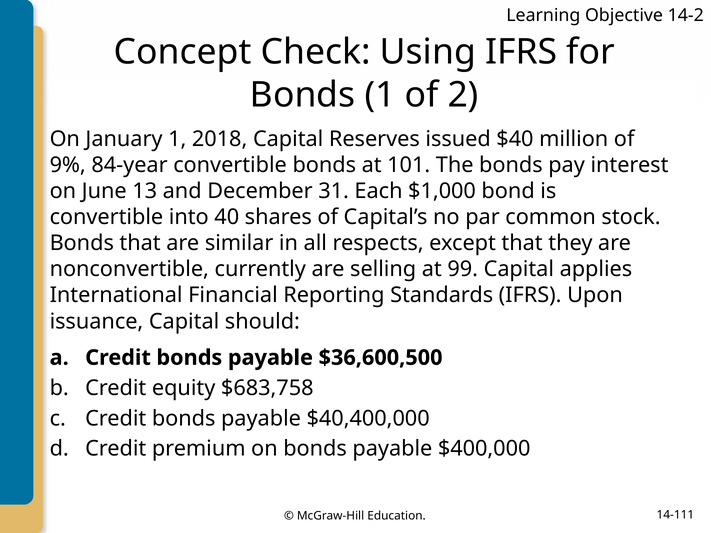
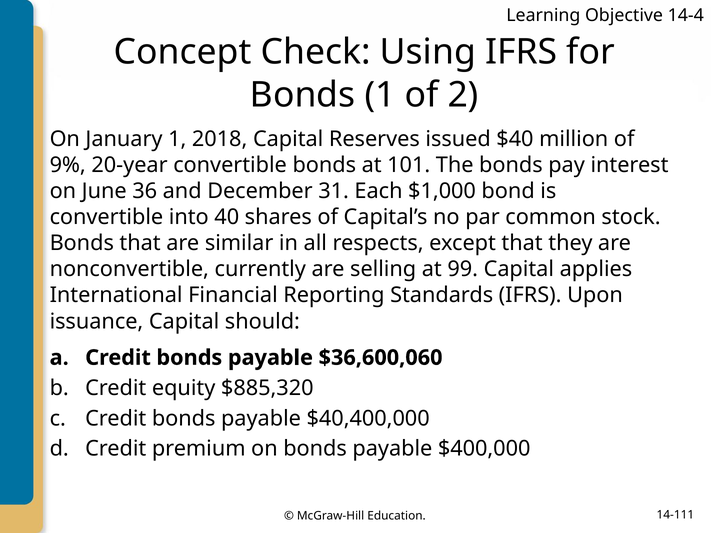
14-2: 14-2 -> 14-4 (686, 15)
84-year: 84-year -> 20-year (130, 165)
13: 13 -> 36 (145, 191)
$36,600,500: $36,600,500 -> $36,600,060 (381, 358)
$683,758: $683,758 -> $885,320 (267, 388)
